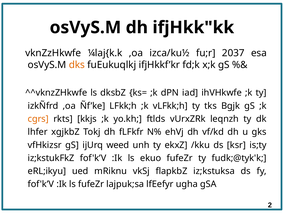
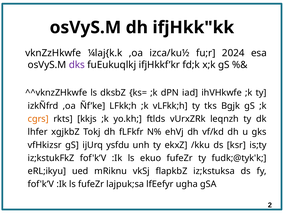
2037: 2037 -> 2024 (233, 53)
dks colour: orange -> purple (77, 65)
weed: weed -> ysfdu (118, 145)
